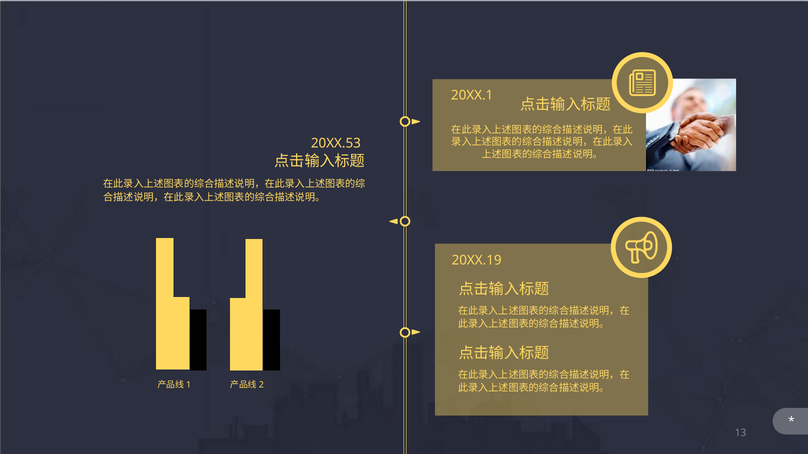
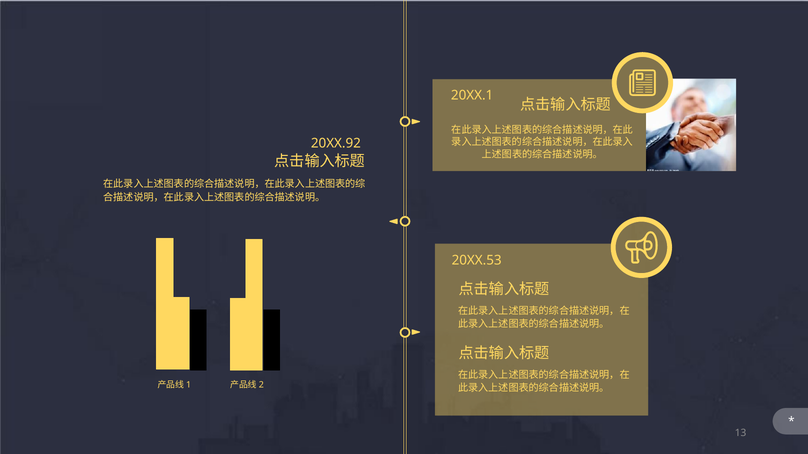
20XX.53: 20XX.53 -> 20XX.92 (336, 143)
20XX.19: 20XX.19 -> 20XX.53 (477, 261)
